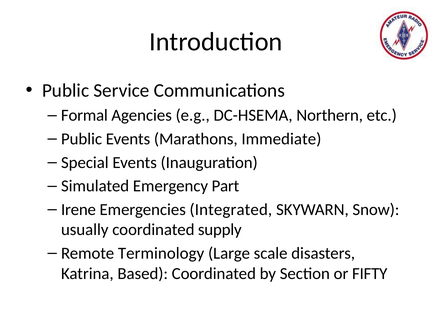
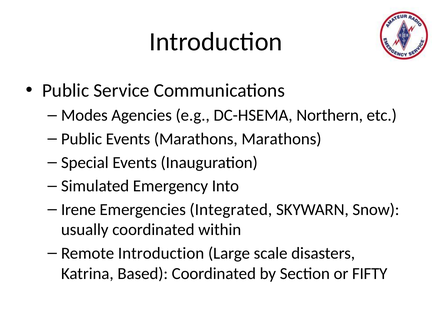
Formal: Formal -> Modes (84, 115)
Marathons Immediate: Immediate -> Marathons (281, 139)
Part: Part -> Into (225, 186)
supply: supply -> within (220, 230)
Remote Terminology: Terminology -> Introduction (161, 253)
